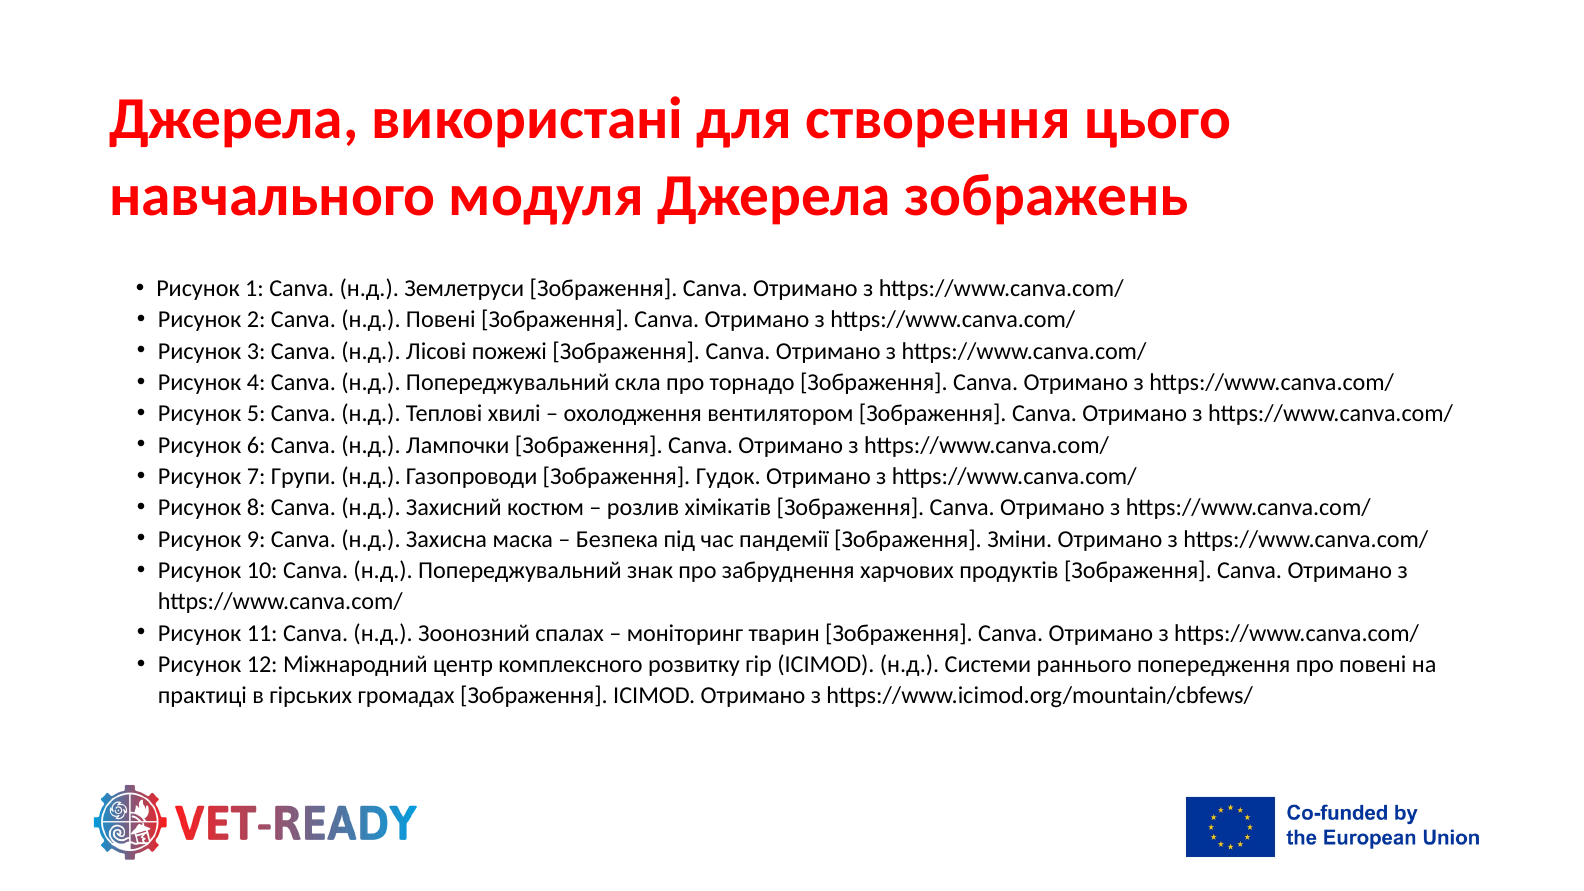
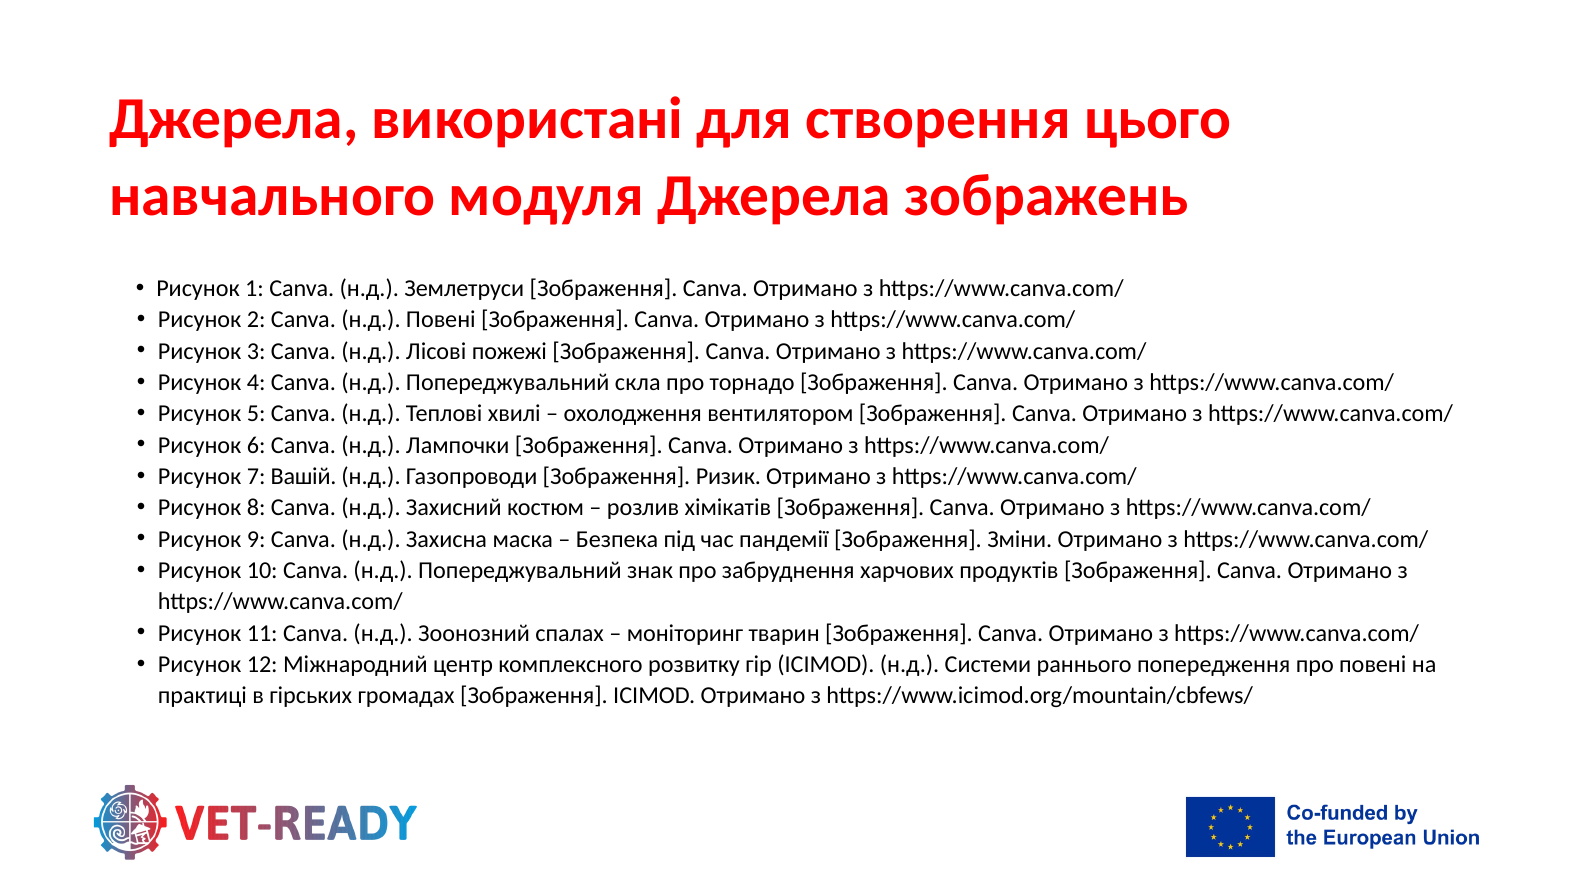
Групи: Групи -> Вашій (304, 477)
Гудок: Гудок -> Ризик (728, 477)
